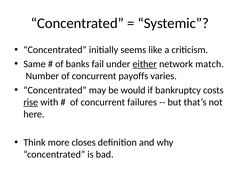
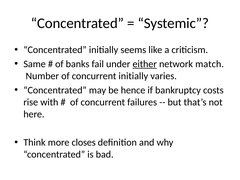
concurrent payoffs: payoffs -> initially (133, 76)
would: would -> hence (133, 90)
rise underline: present -> none (31, 102)
